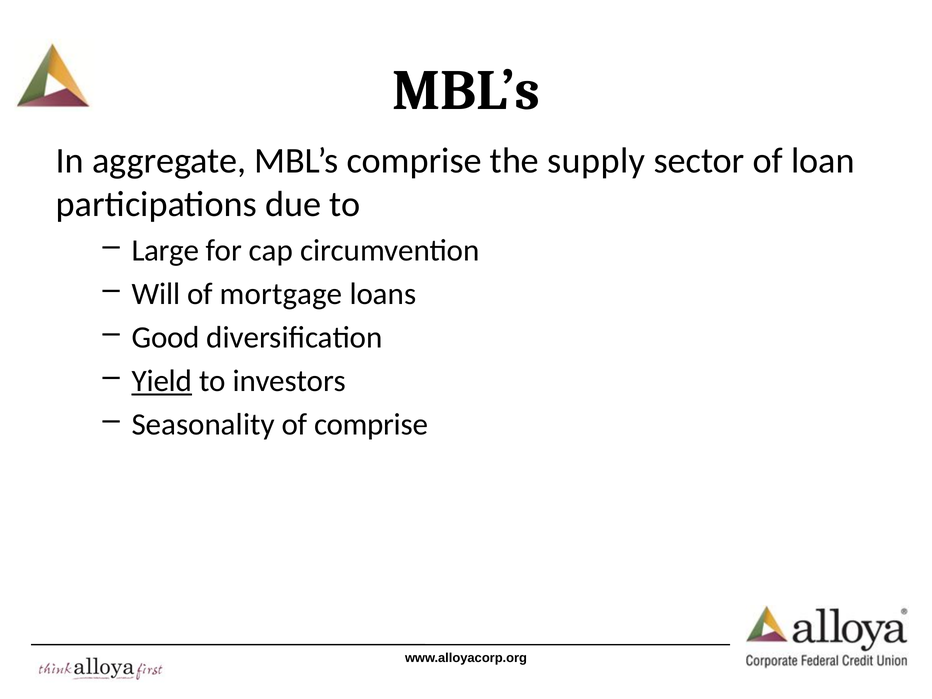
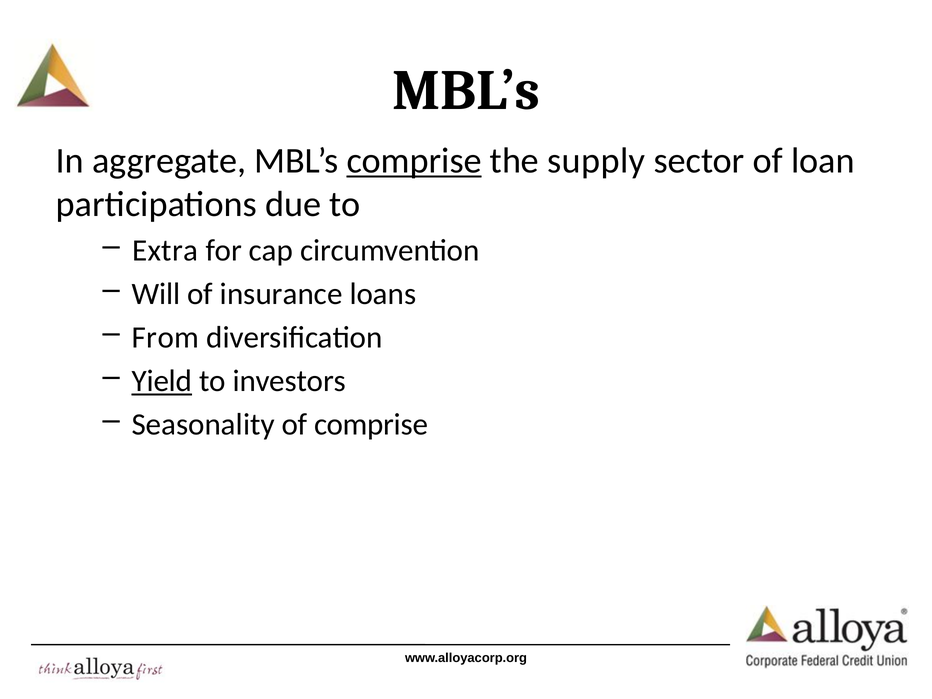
comprise underline: none -> present (414, 161)
Large: Large -> Extra (165, 251)
mortgage: mortgage -> insurance (281, 294)
Good: Good -> From (165, 337)
